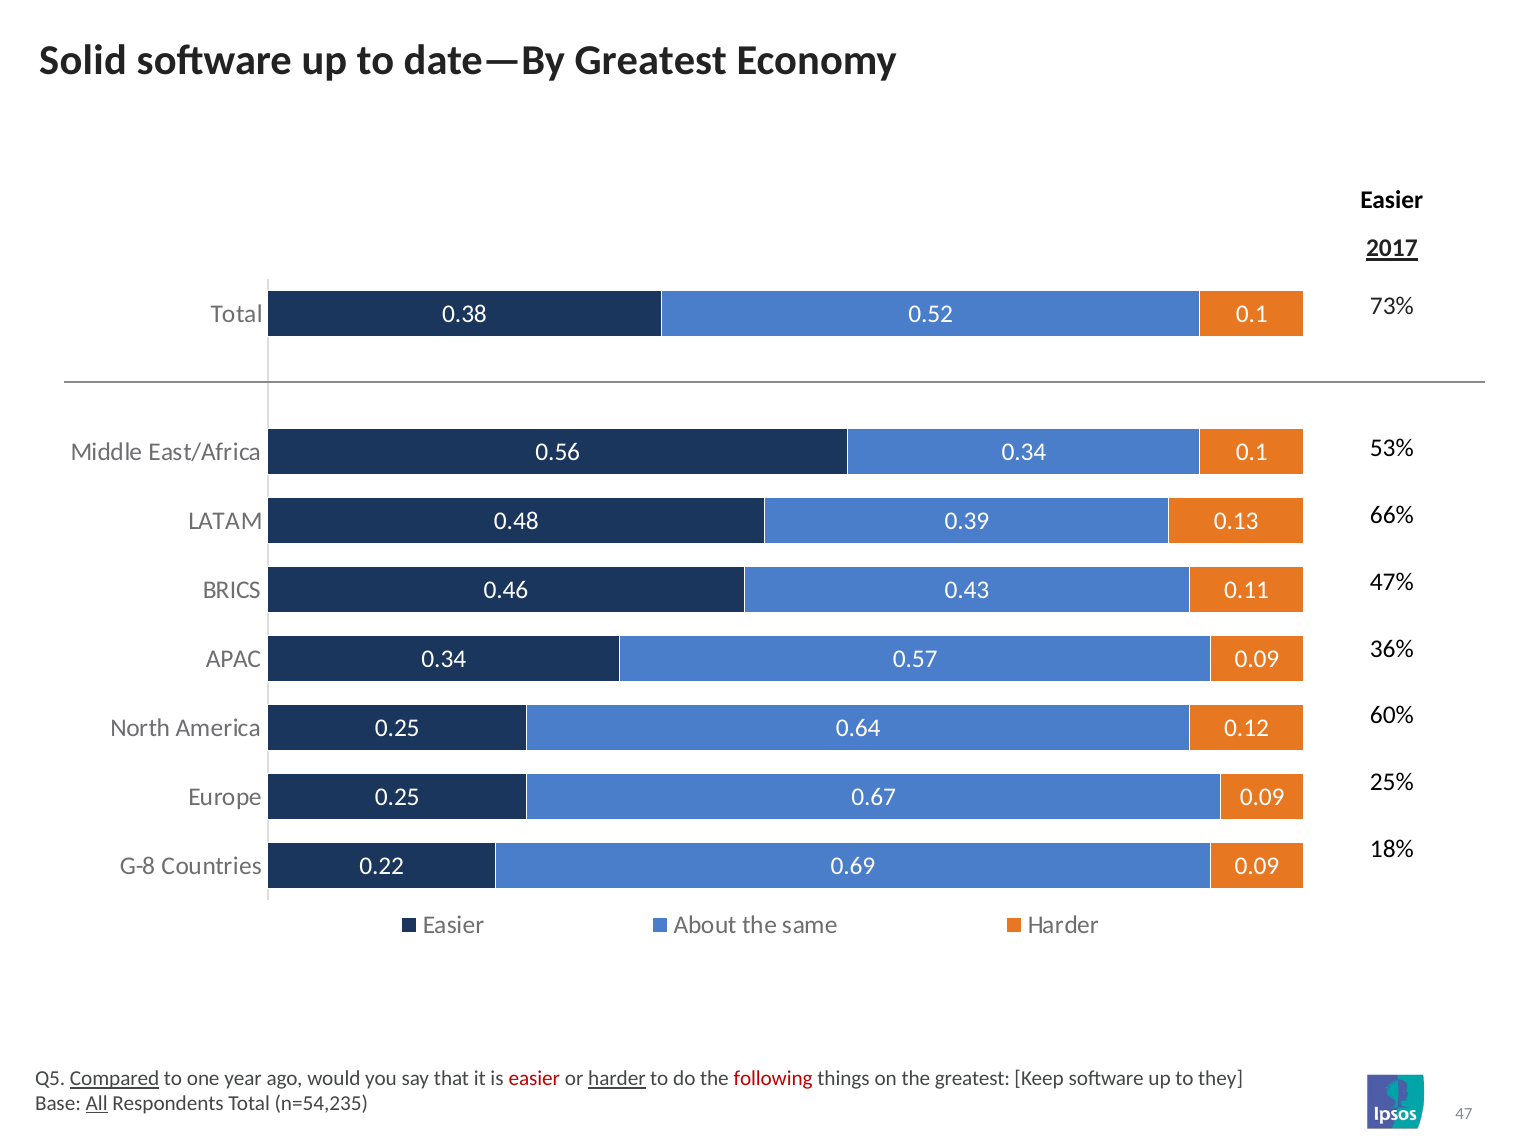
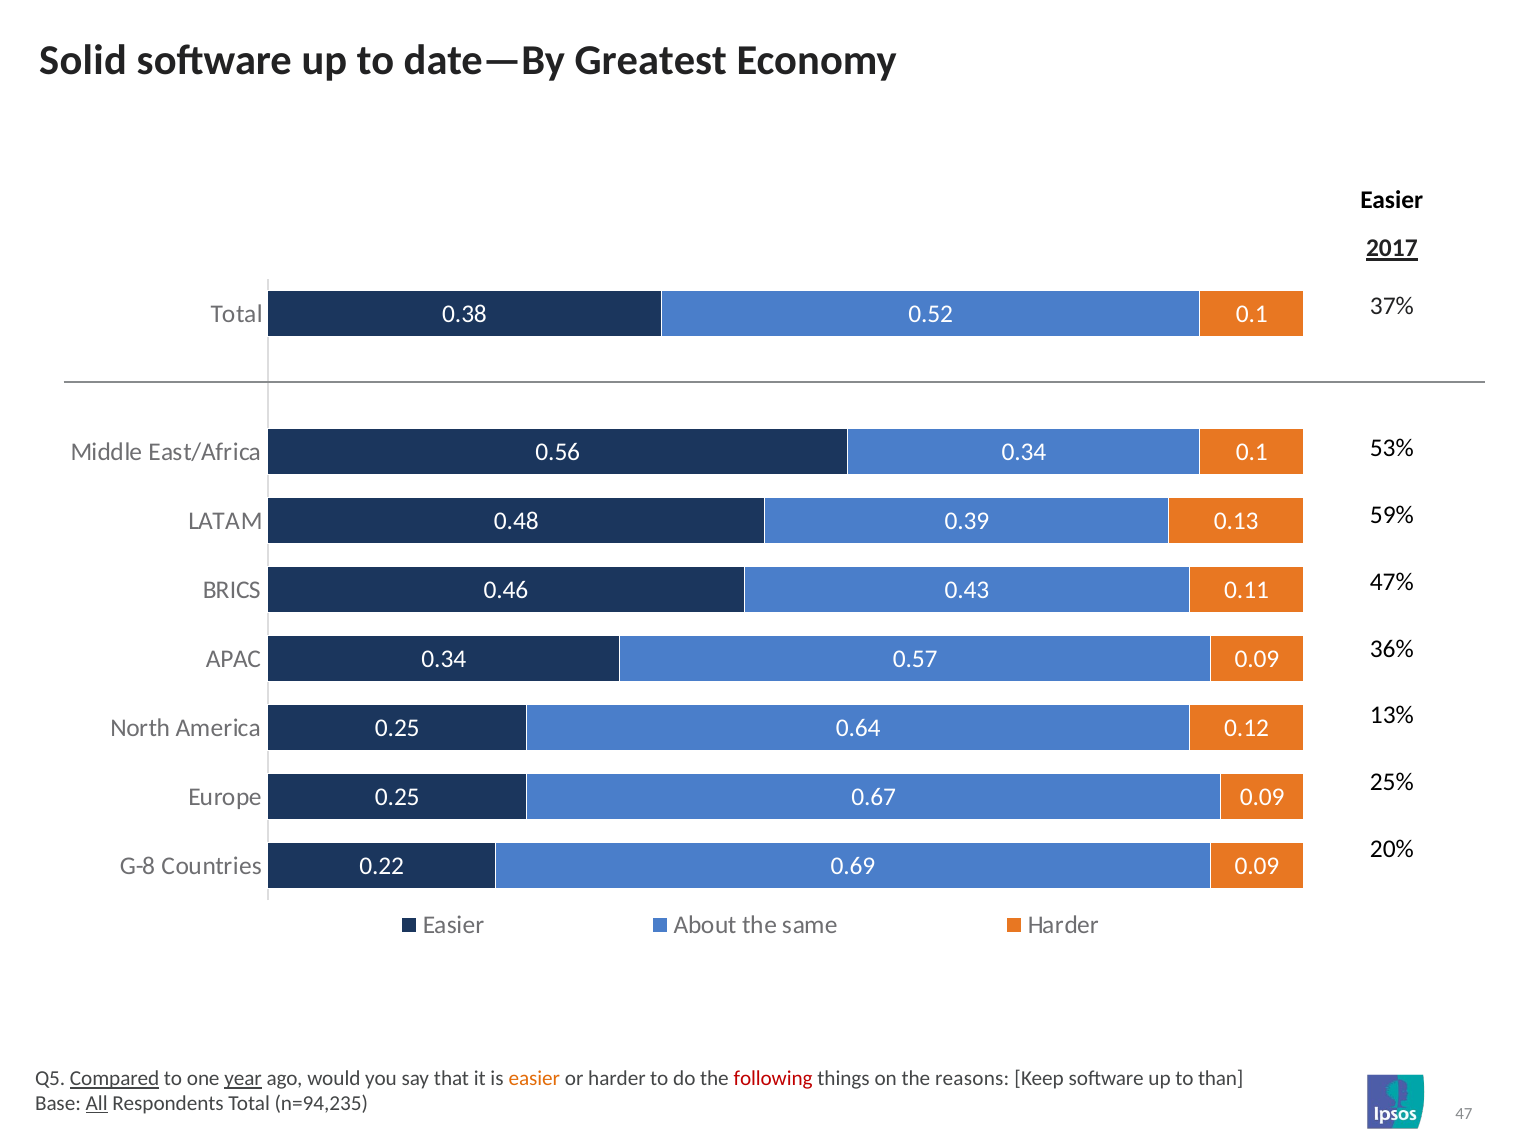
73%: 73% -> 37% (1392, 307)
66%: 66% -> 59% (1392, 515)
60%: 60% -> 13% (1392, 716)
18%: 18% -> 20% (1392, 850)
year underline: none -> present (243, 1080)
easier colour: red -> orange (534, 1080)
harder underline: present -> none (617, 1080)
the greatest: greatest -> reasons (972, 1080)
they: they -> than (1221, 1080)
n=54,235: n=54,235 -> n=94,235 (321, 1104)
